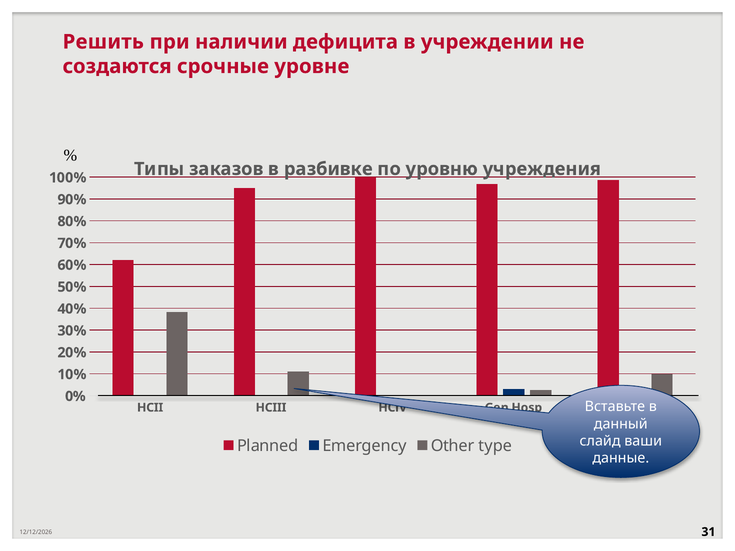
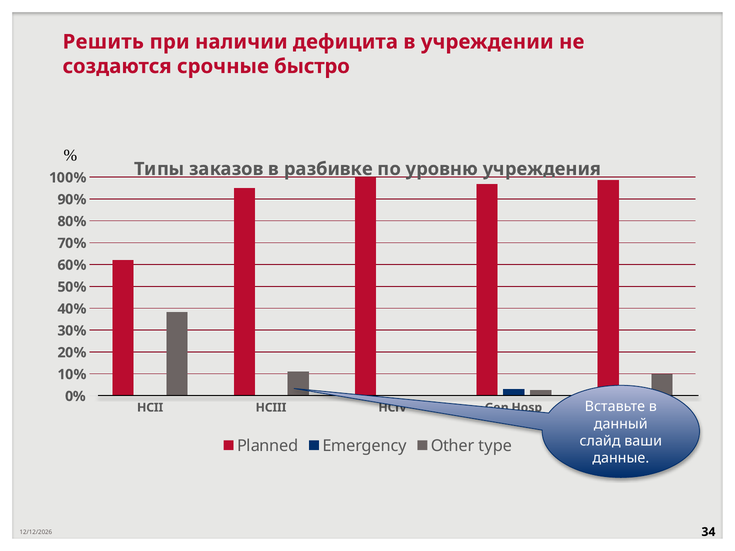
уровне: уровне -> быстро (312, 66)
31: 31 -> 34 (708, 532)
